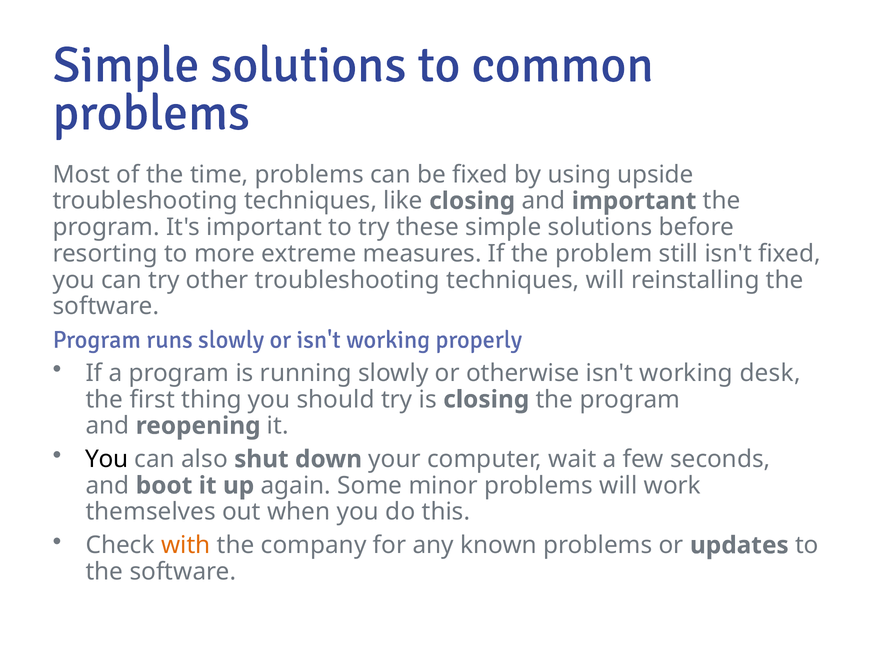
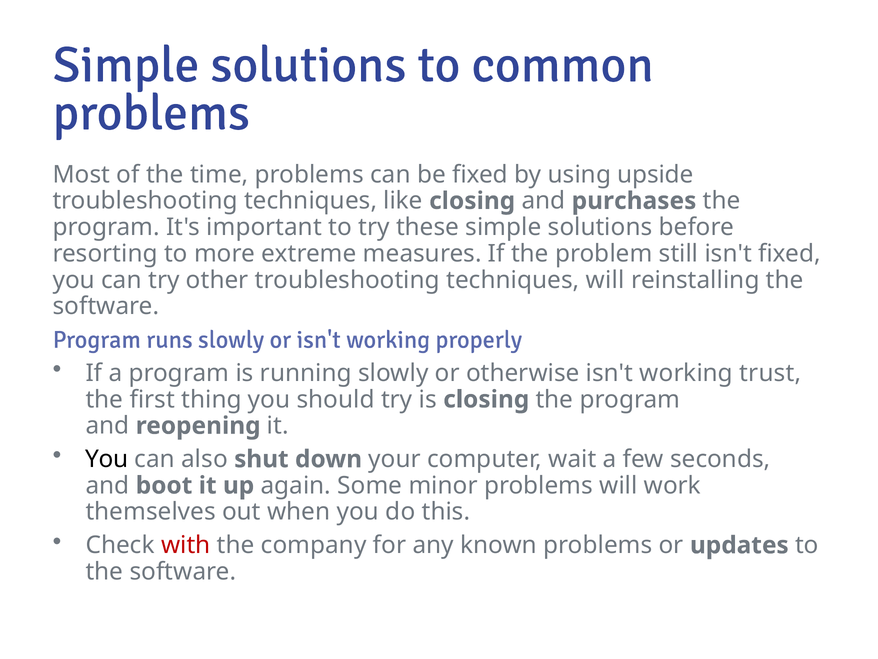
and important: important -> purchases (634, 201)
desk: desk -> trust (770, 373)
with colour: orange -> red (186, 545)
